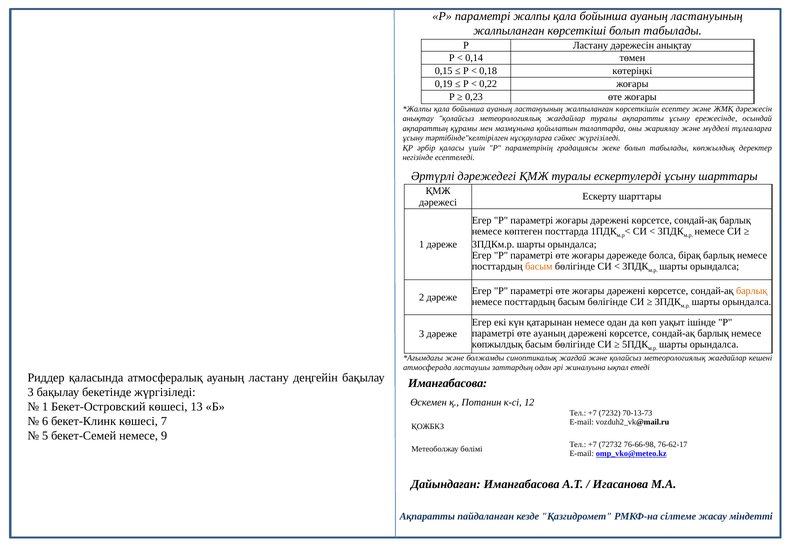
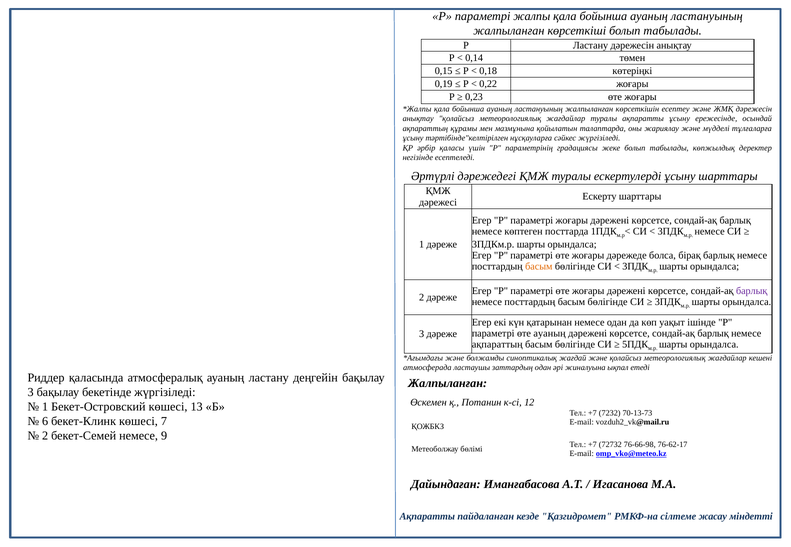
барлық colour: orange -> purple (752, 291)
көпжылдық: көпжылдық -> ақпараттың (497, 345)
Иманғабасова: Иманғабасова -> Жалпыланған (448, 384)
5: 5 -> 2 (45, 436)
